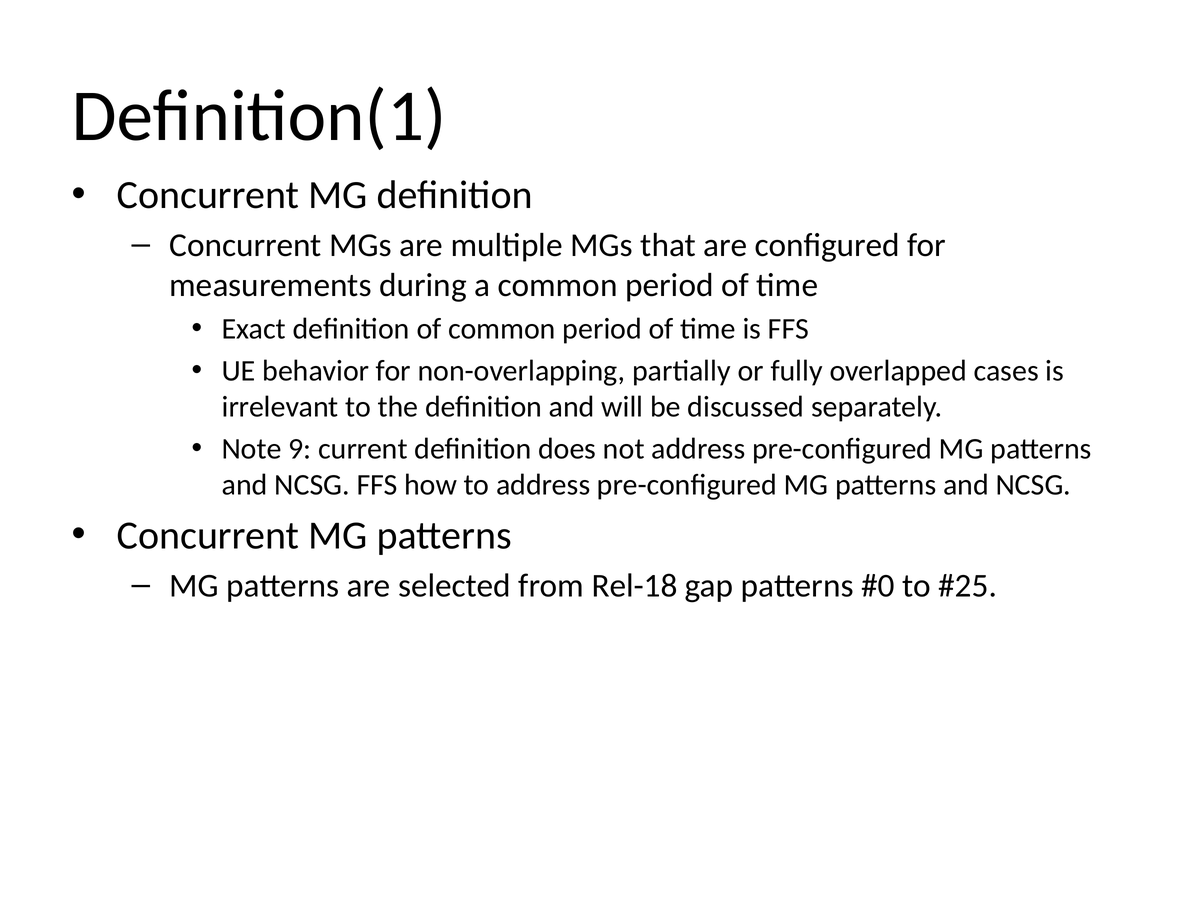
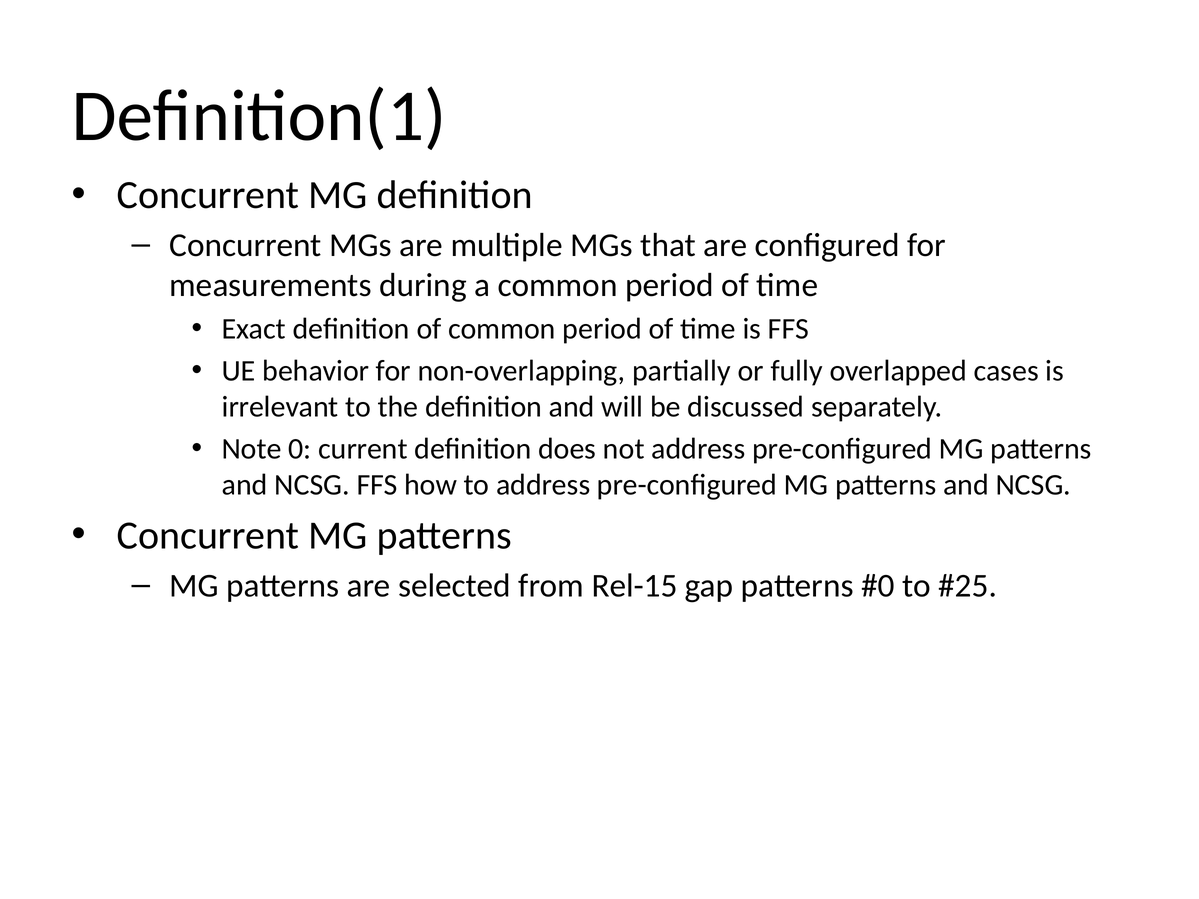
9: 9 -> 0 (300, 449)
Rel-18: Rel-18 -> Rel-15 (634, 586)
